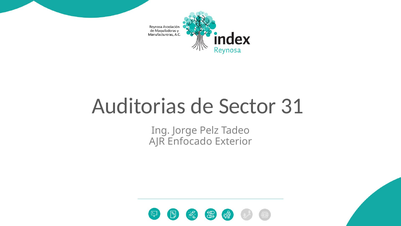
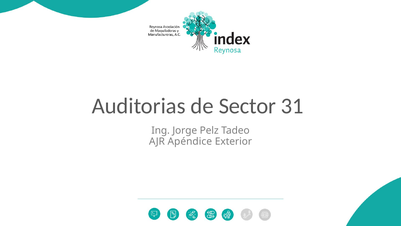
Enfocado: Enfocado -> Apéndice (190, 141)
